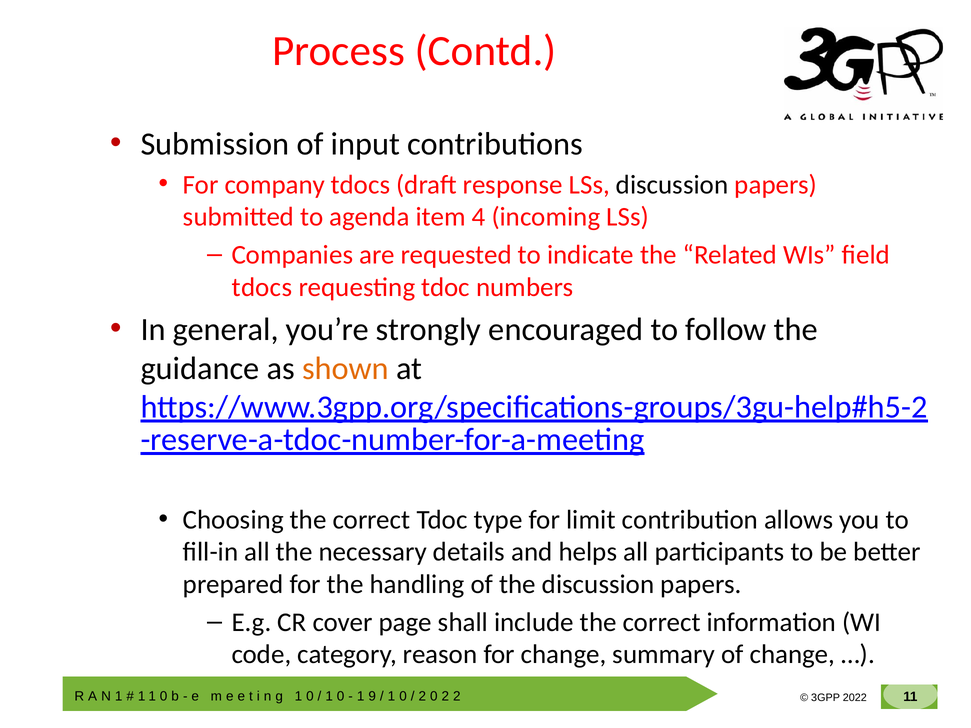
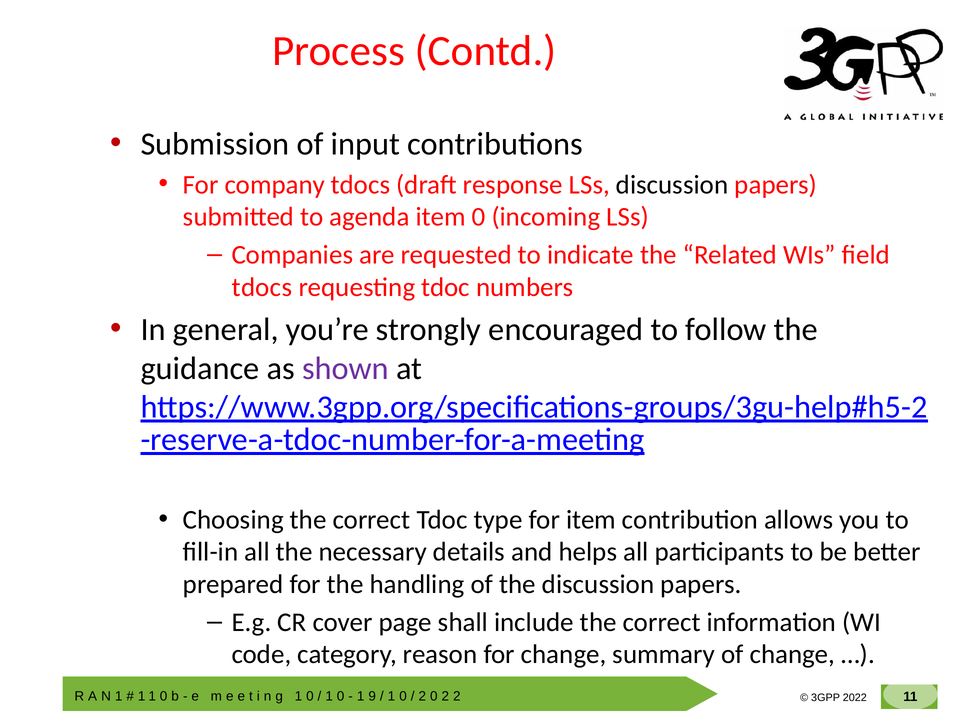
item 4: 4 -> 0 (479, 217)
shown colour: orange -> purple (345, 369)
for limit: limit -> item (591, 520)
